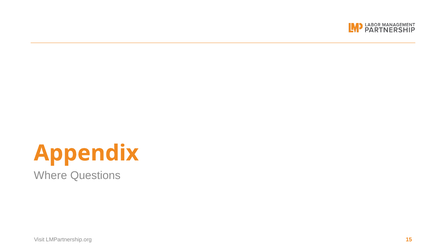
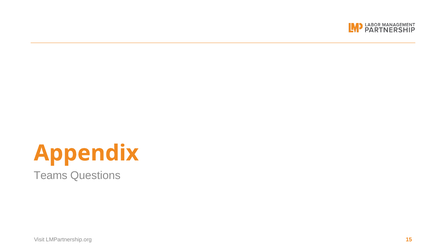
Where: Where -> Teams (51, 176)
